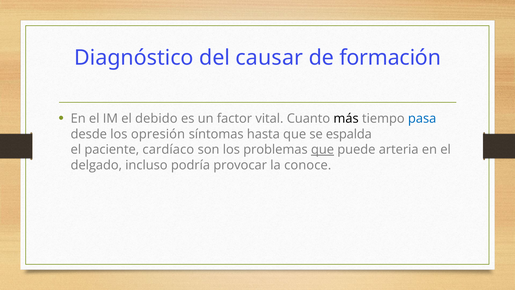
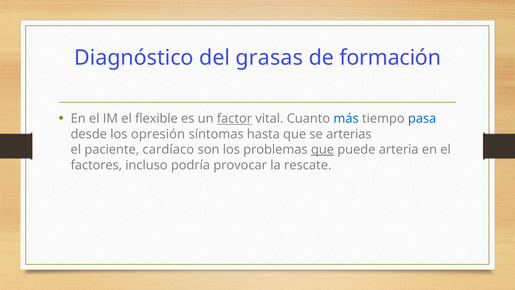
causar: causar -> grasas (269, 58)
debido: debido -> flexible (156, 119)
factor underline: none -> present (234, 119)
más colour: black -> blue (346, 119)
espalda: espalda -> arterias (349, 134)
delgado: delgado -> factores (96, 165)
conoce: conoce -> rescate (308, 165)
